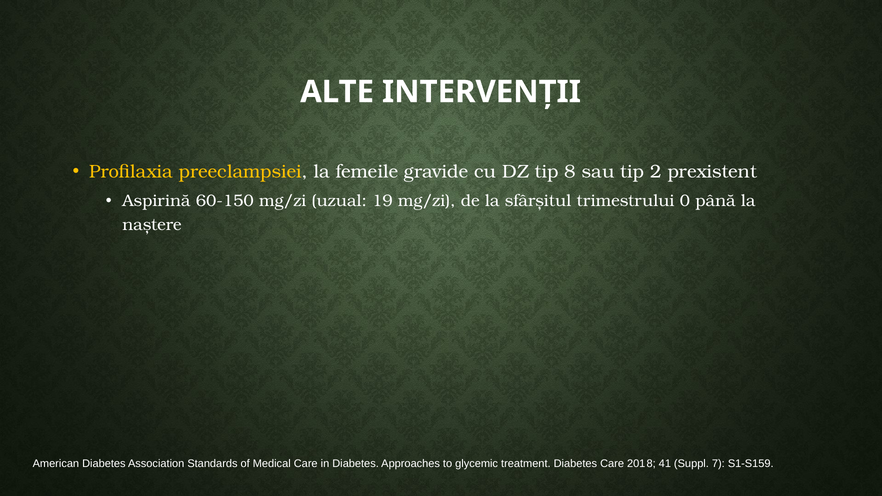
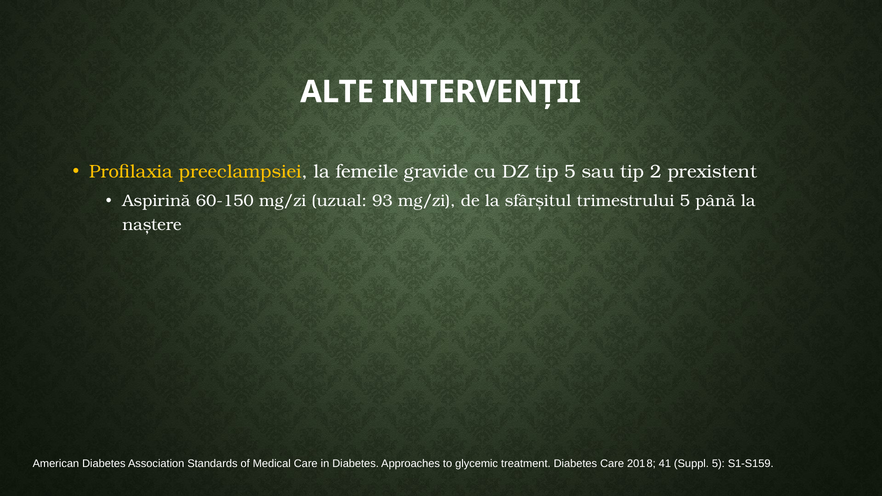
tip 8: 8 -> 5 (570, 172)
19: 19 -> 93 (382, 201)
trimestrului 0: 0 -> 5 (685, 201)
Suppl 7: 7 -> 5 (718, 464)
